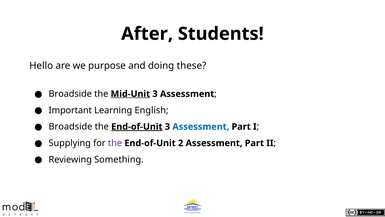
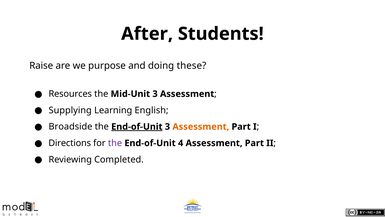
Hello: Hello -> Raise (41, 66)
Broadside: Broadside -> Resources (70, 94)
Mid-Unit underline: present -> none (130, 94)
Important: Important -> Supplying (70, 110)
Assessment colour: blue -> orange (201, 126)
Supplying: Supplying -> Directions (70, 143)
2: 2 -> 4 (181, 143)
Something: Something -> Completed (119, 159)
